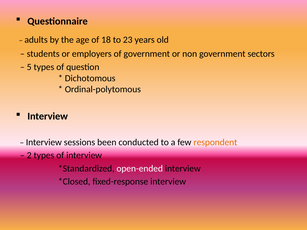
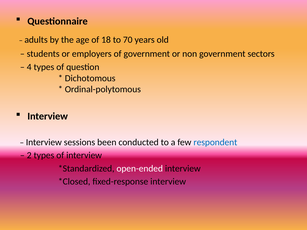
23: 23 -> 70 (128, 40)
5: 5 -> 4 (29, 67)
respondent colour: orange -> blue (215, 142)
